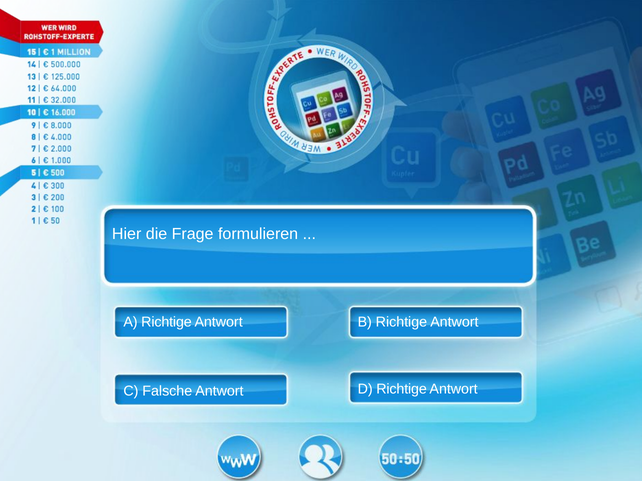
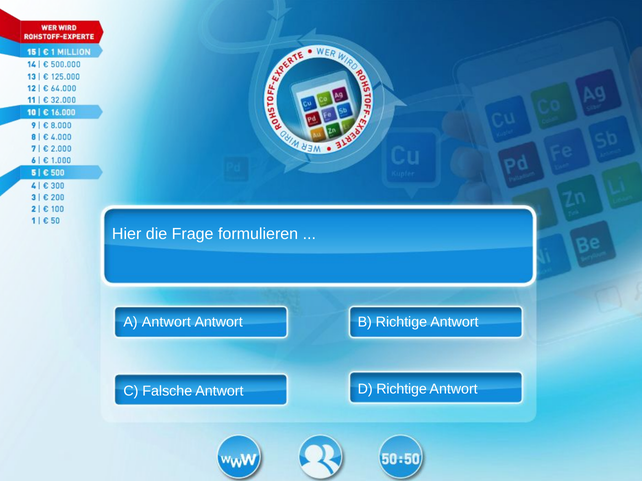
A Richtige: Richtige -> Antwort (166, 322)
